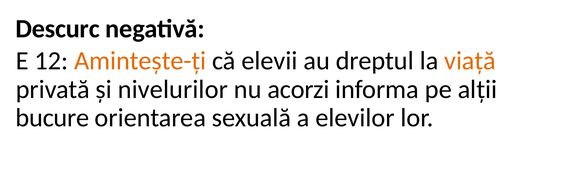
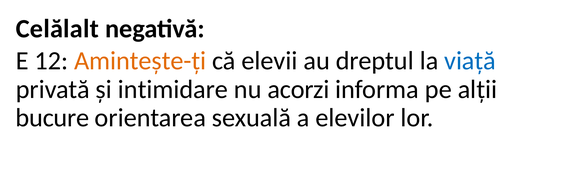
Descurc: Descurc -> Celălalt (57, 29)
viață colour: orange -> blue (470, 61)
nivelurilor: nivelurilor -> intimidare (173, 89)
